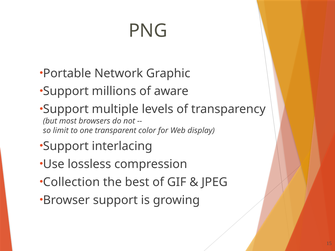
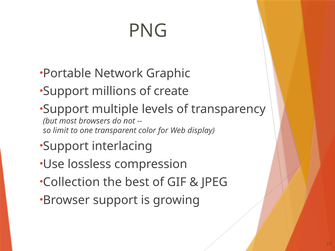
aware: aware -> create (171, 91)
